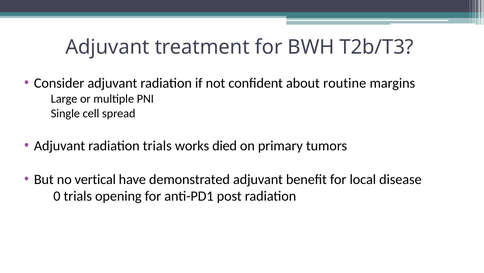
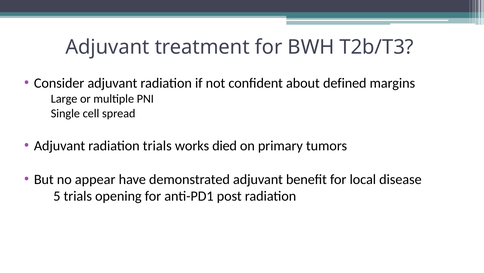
routine: routine -> defined (345, 83)
vertical: vertical -> appear (95, 179)
0: 0 -> 5 (57, 196)
